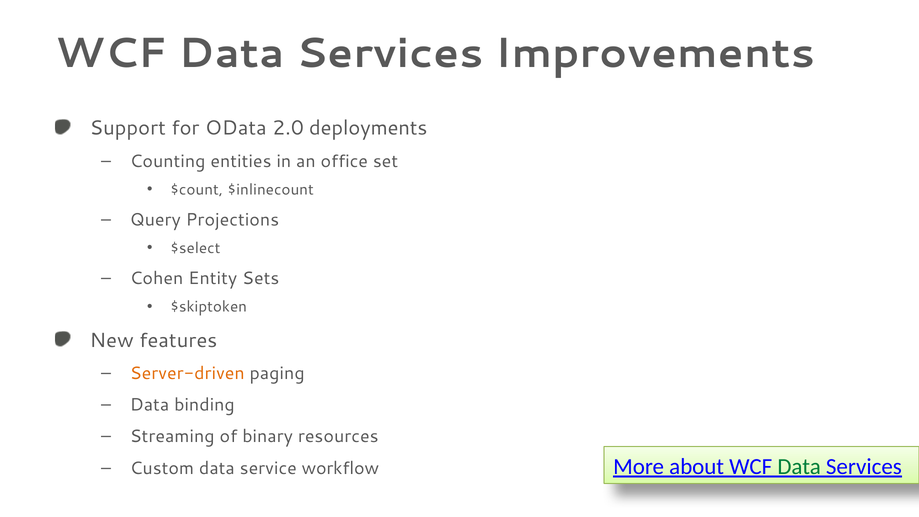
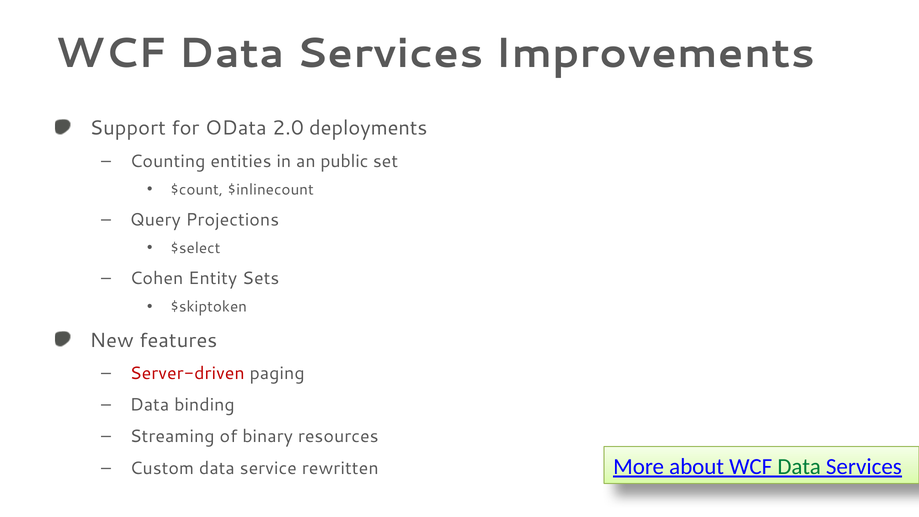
office: office -> public (344, 161)
Server-driven colour: orange -> red (187, 373)
workflow: workflow -> rewritten (340, 468)
